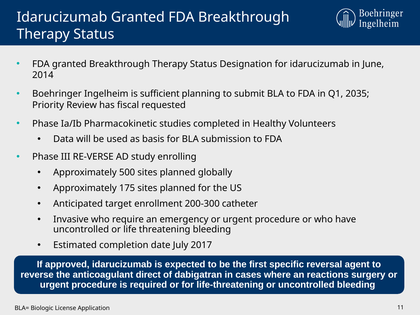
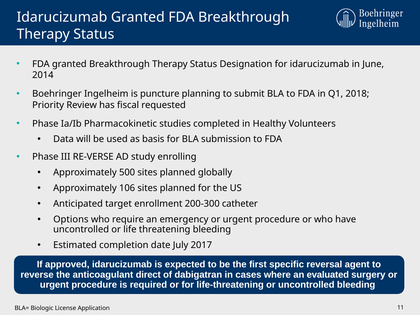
sufficient: sufficient -> puncture (160, 94)
2035: 2035 -> 2018 (357, 94)
175: 175 -> 106 (127, 188)
Invasive: Invasive -> Options (71, 219)
reactions: reactions -> evaluated (328, 275)
